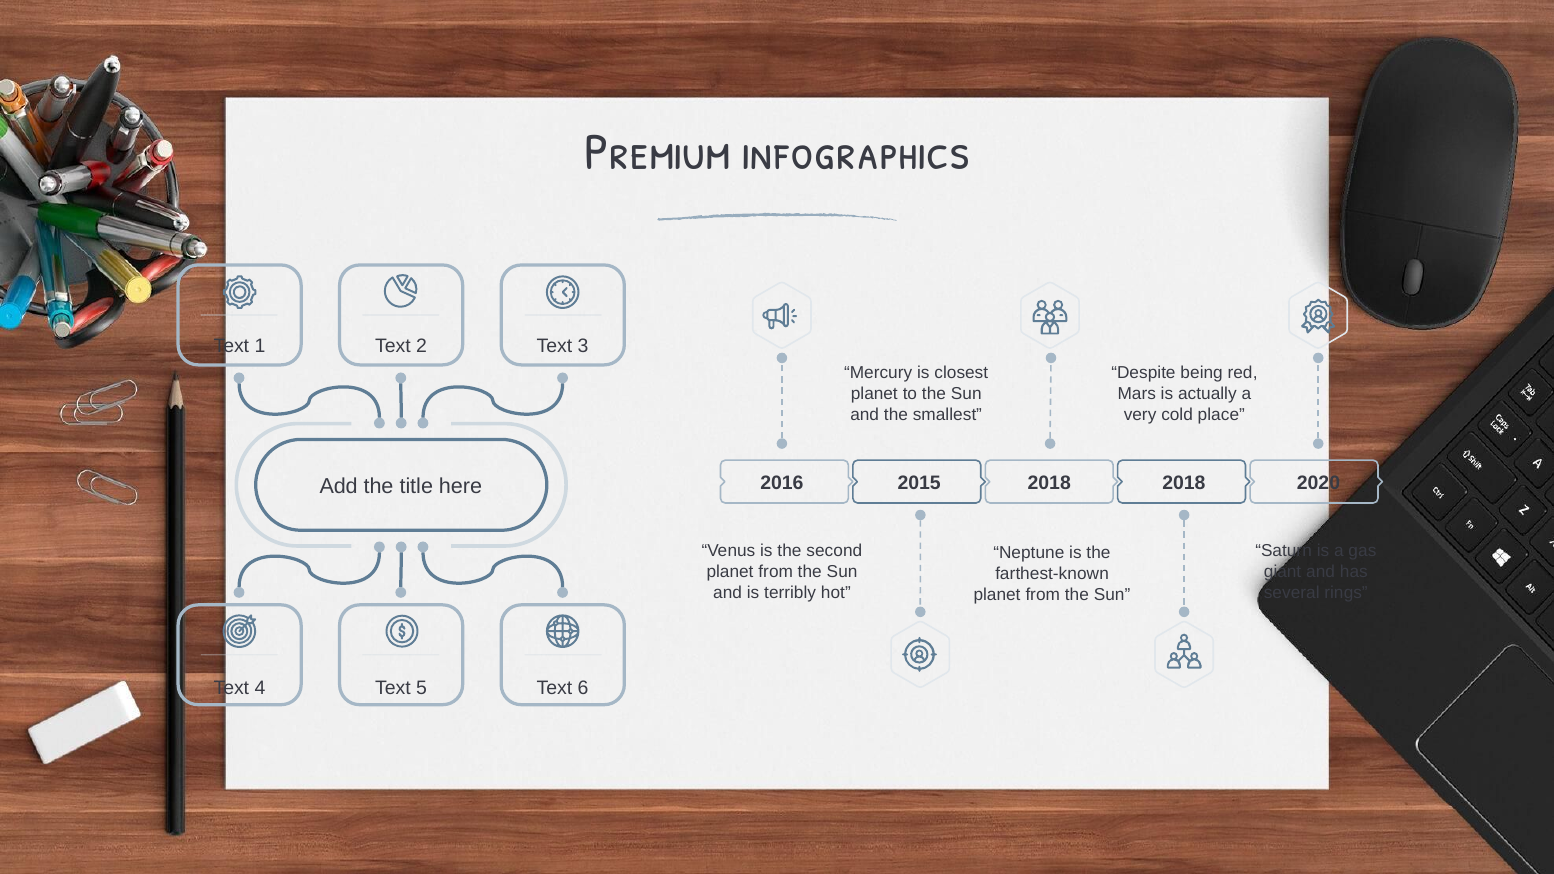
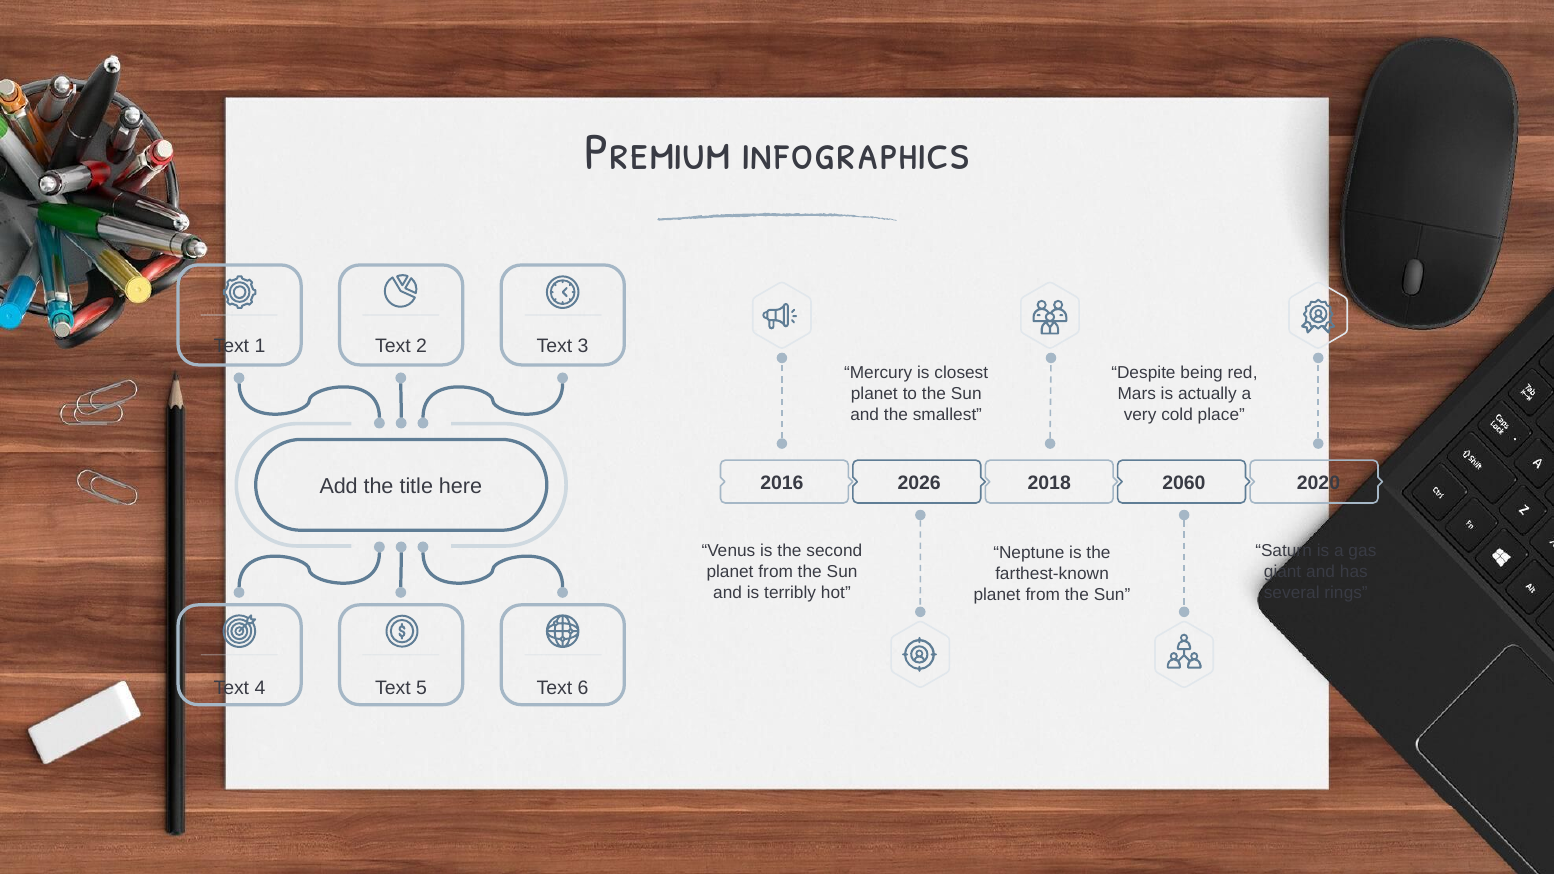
2015: 2015 -> 2026 (919, 483)
2018 2018: 2018 -> 2060 (1184, 483)
